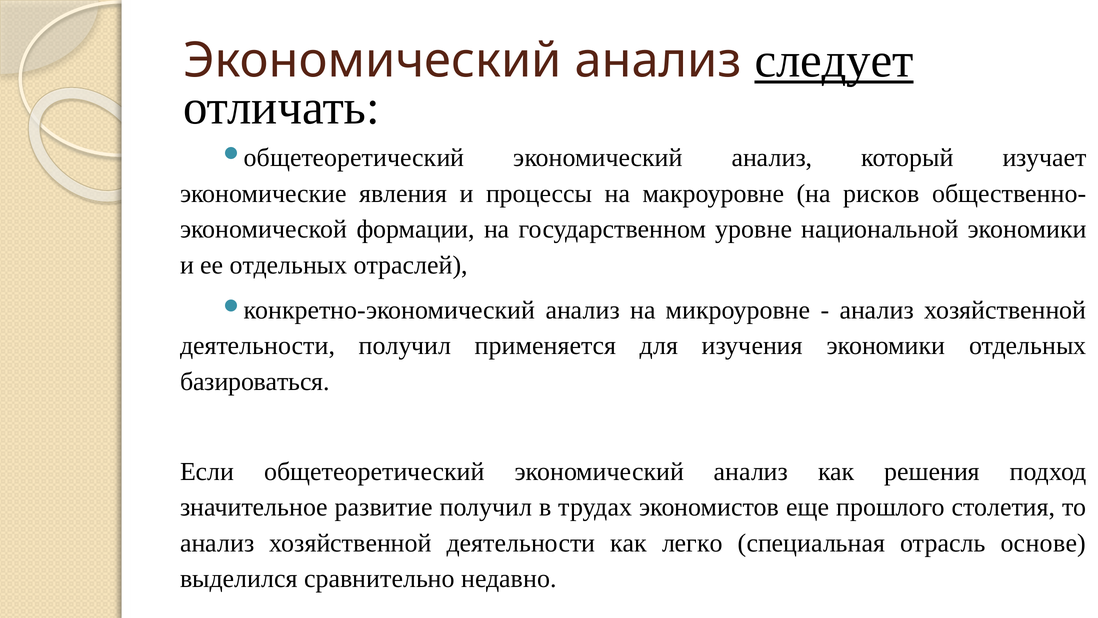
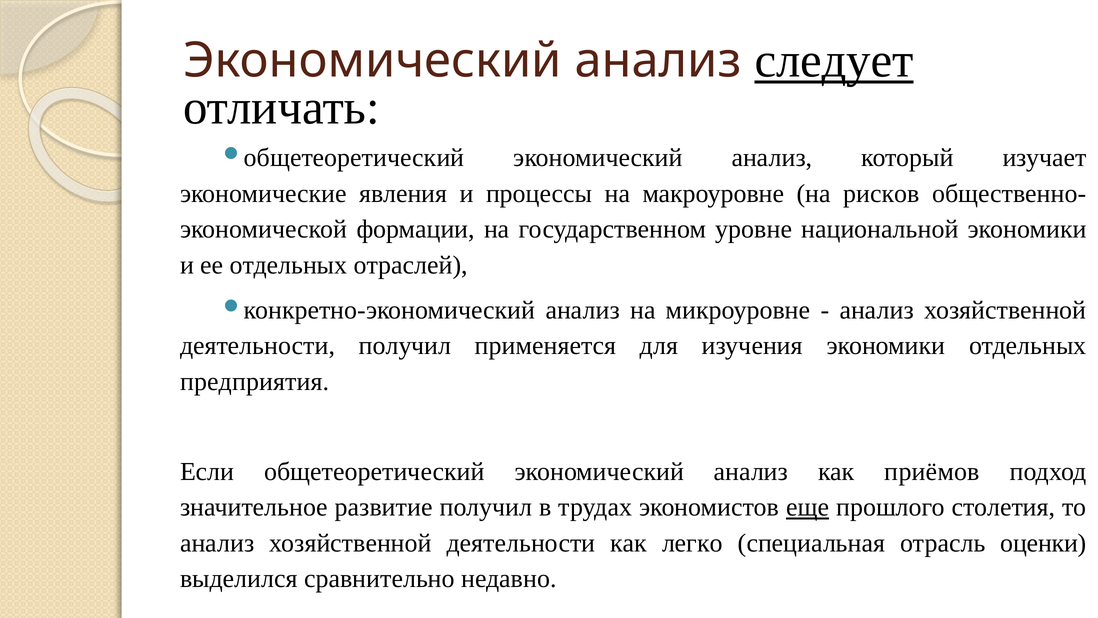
базироваться: базироваться -> предприятия (255, 381)
решения: решения -> приёмов (932, 471)
еще underline: none -> present (808, 507)
основе: основе -> оценки (1044, 543)
